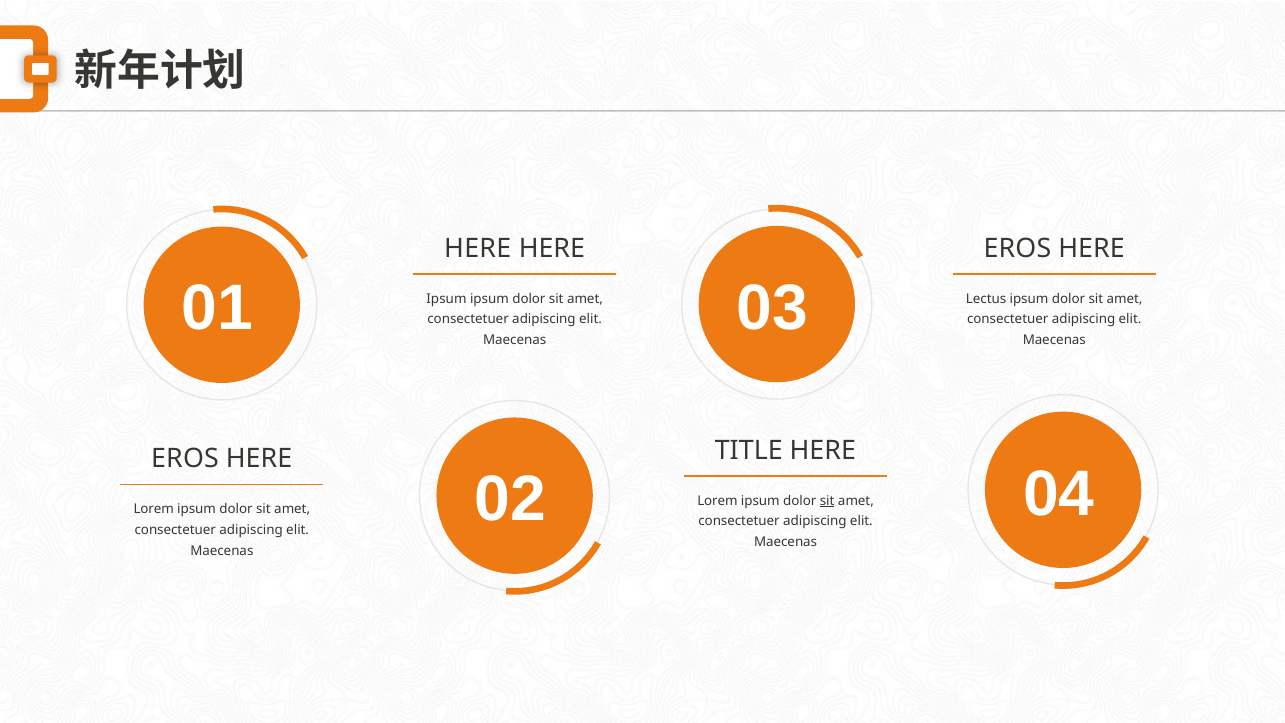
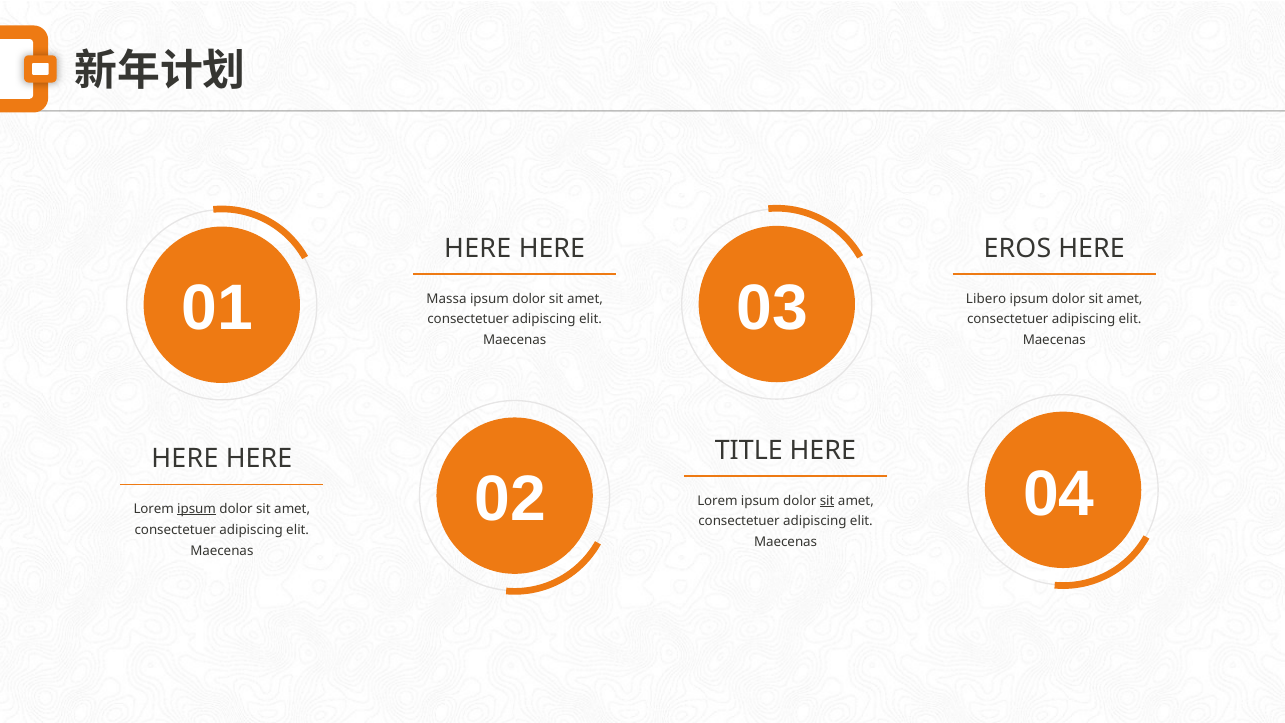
Ipsum: Ipsum -> Massa (446, 299)
Lectus: Lectus -> Libero (986, 299)
EROS: EROS -> HERE (185, 459)
ipsum underline: none -> present (197, 509)
